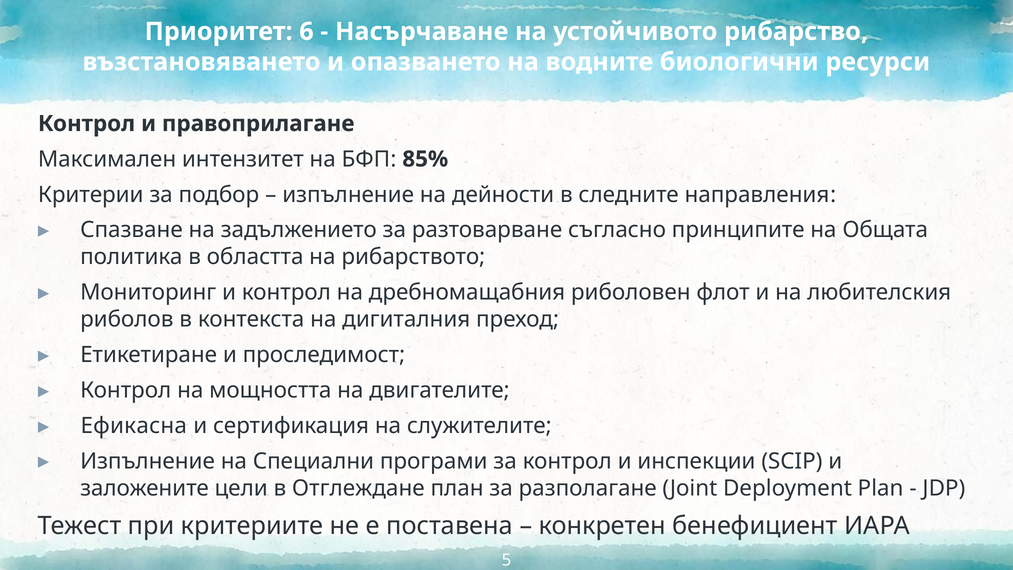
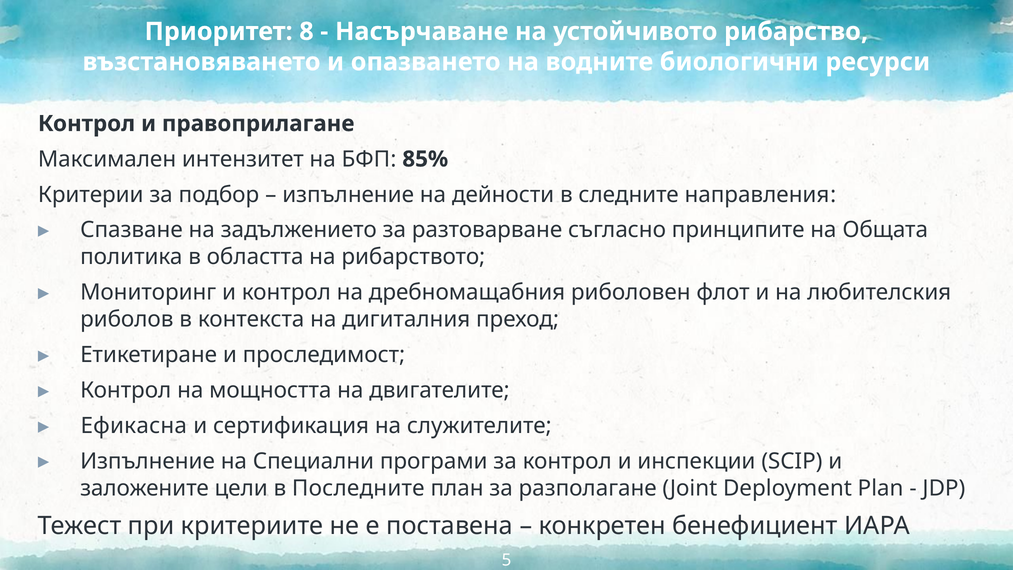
6: 6 -> 8 (306, 32)
Отглеждане: Отглеждане -> Последните (358, 488)
